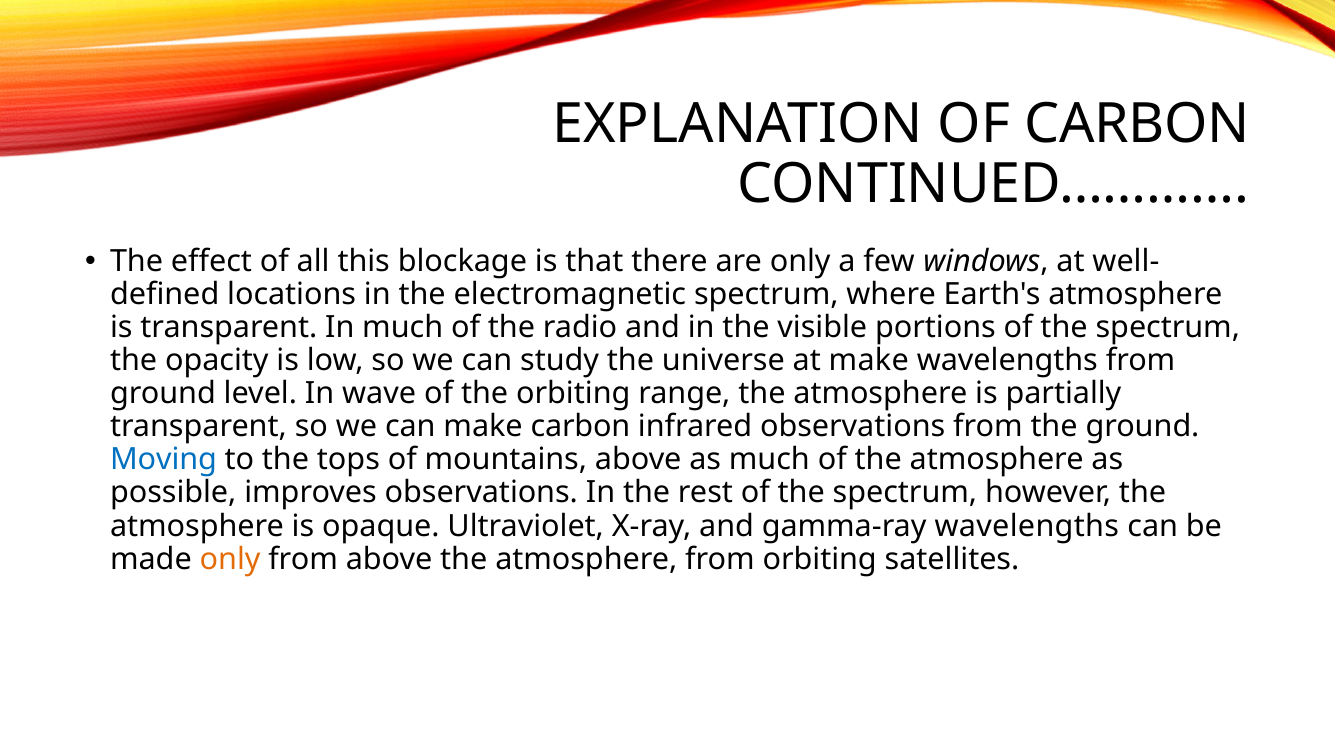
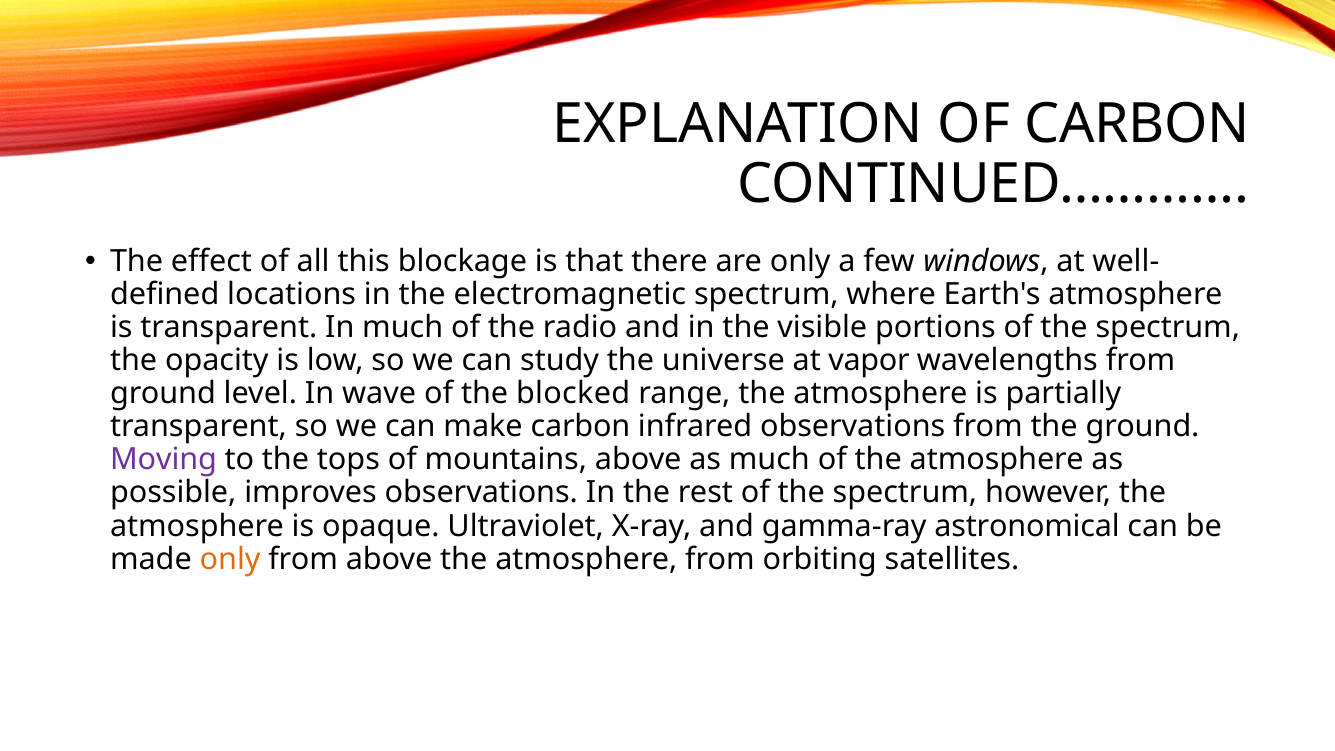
at make: make -> vapor (869, 361)
the orbiting: orbiting -> blocked (573, 394)
Moving colour: blue -> purple (163, 460)
gamma-ray wavelengths: wavelengths -> astronomical (1027, 526)
